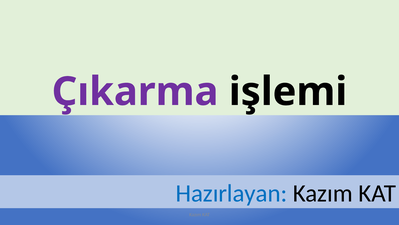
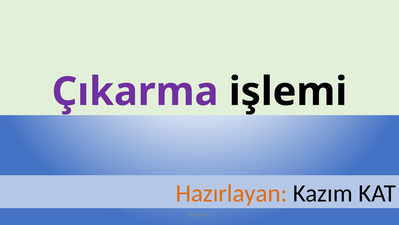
Hazırlayan colour: blue -> orange (231, 193)
